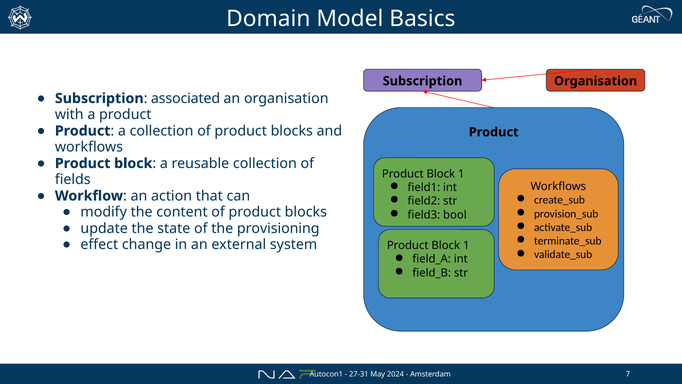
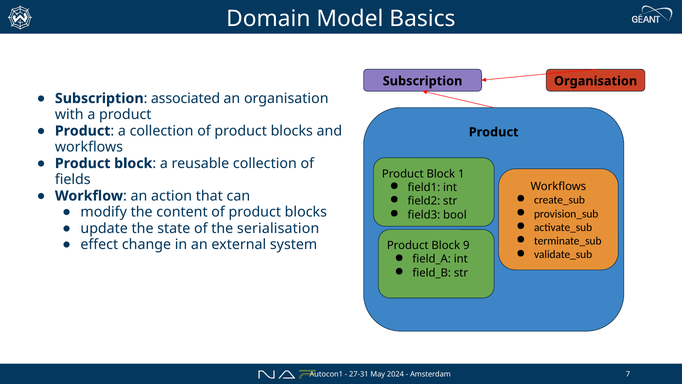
provisioning: provisioning -> serialisation (278, 228)
1: 1 -> 9 (466, 245)
